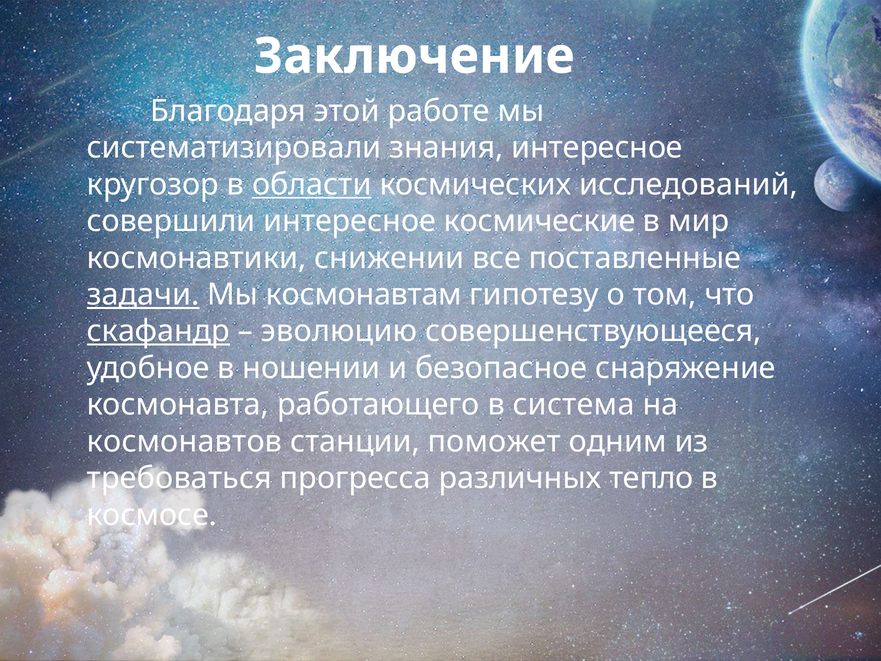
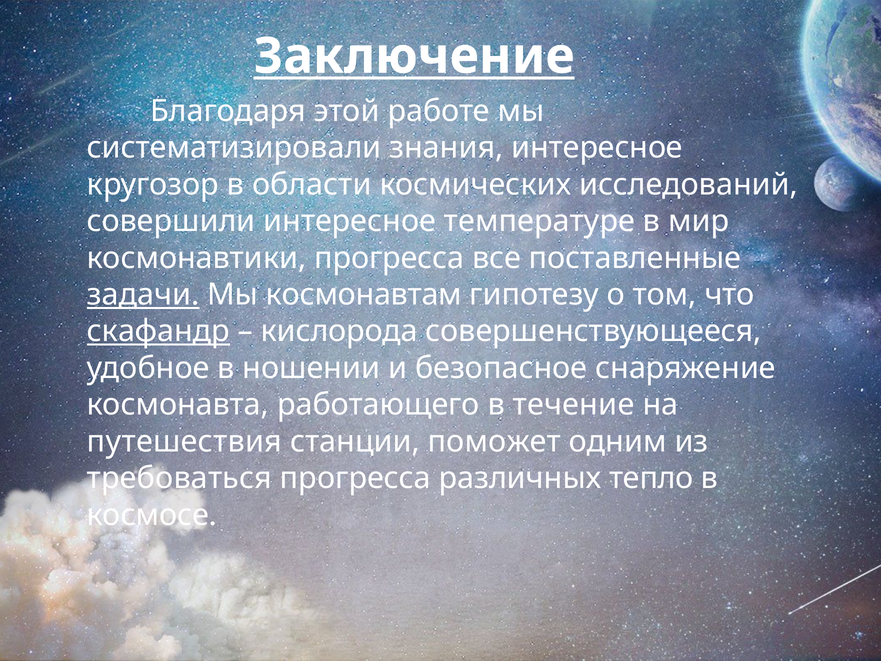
Заключение underline: none -> present (414, 56)
области underline: present -> none (312, 184)
космические: космические -> температуре (539, 221)
космонавтики снижении: снижении -> прогресса (389, 258)
эволюцию: эволюцию -> кислорода (339, 331)
система: система -> течение (574, 405)
космонавтов: космонавтов -> путешествия (184, 441)
